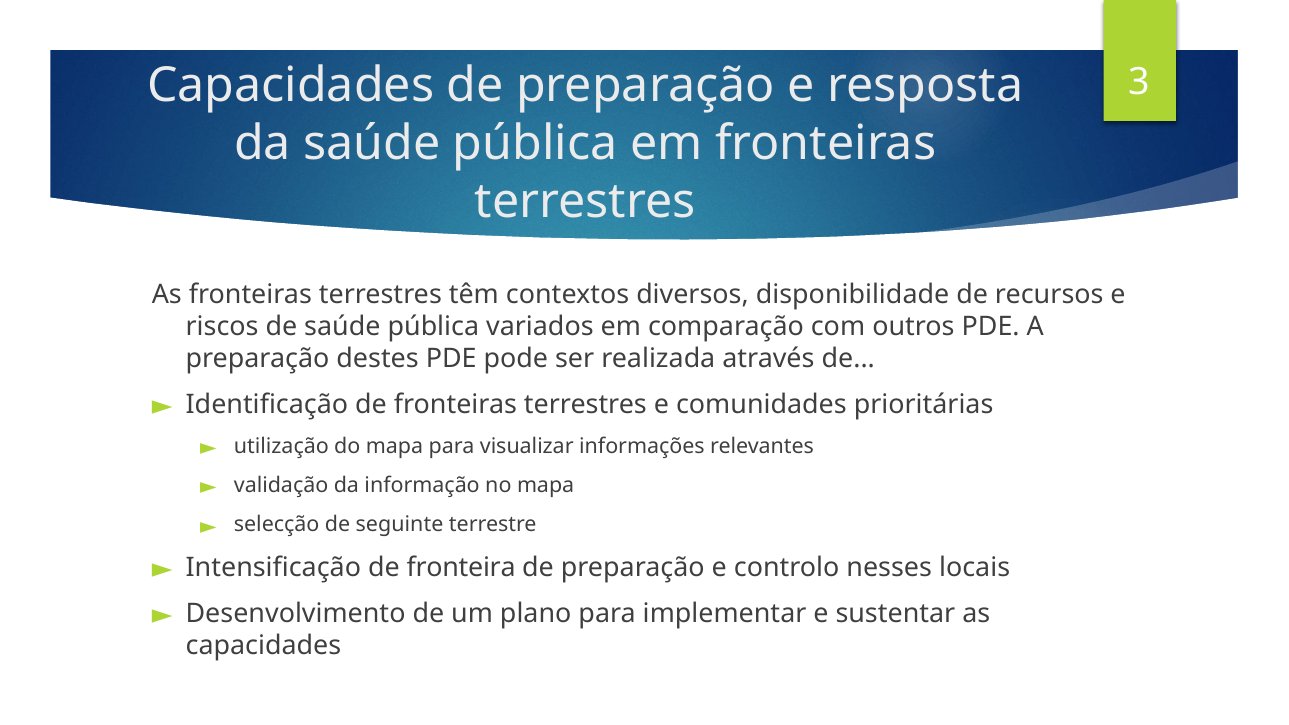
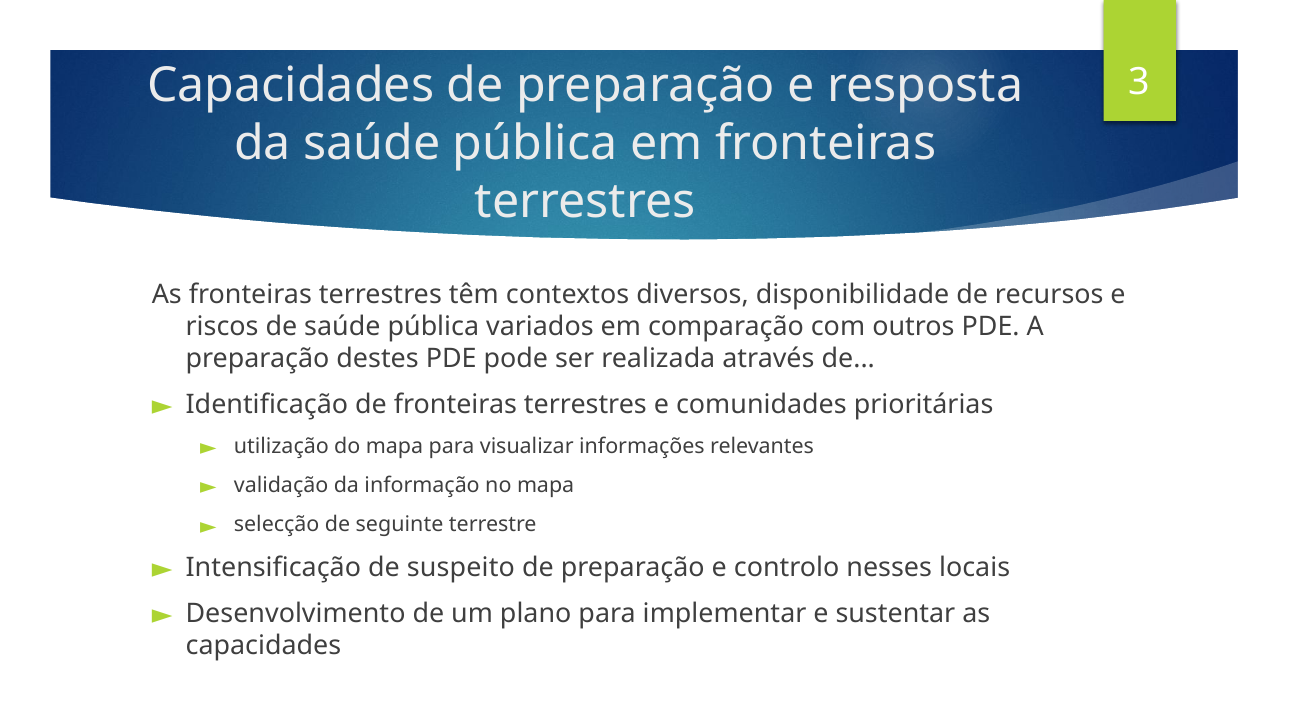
fronteira: fronteira -> suspeito (461, 568)
